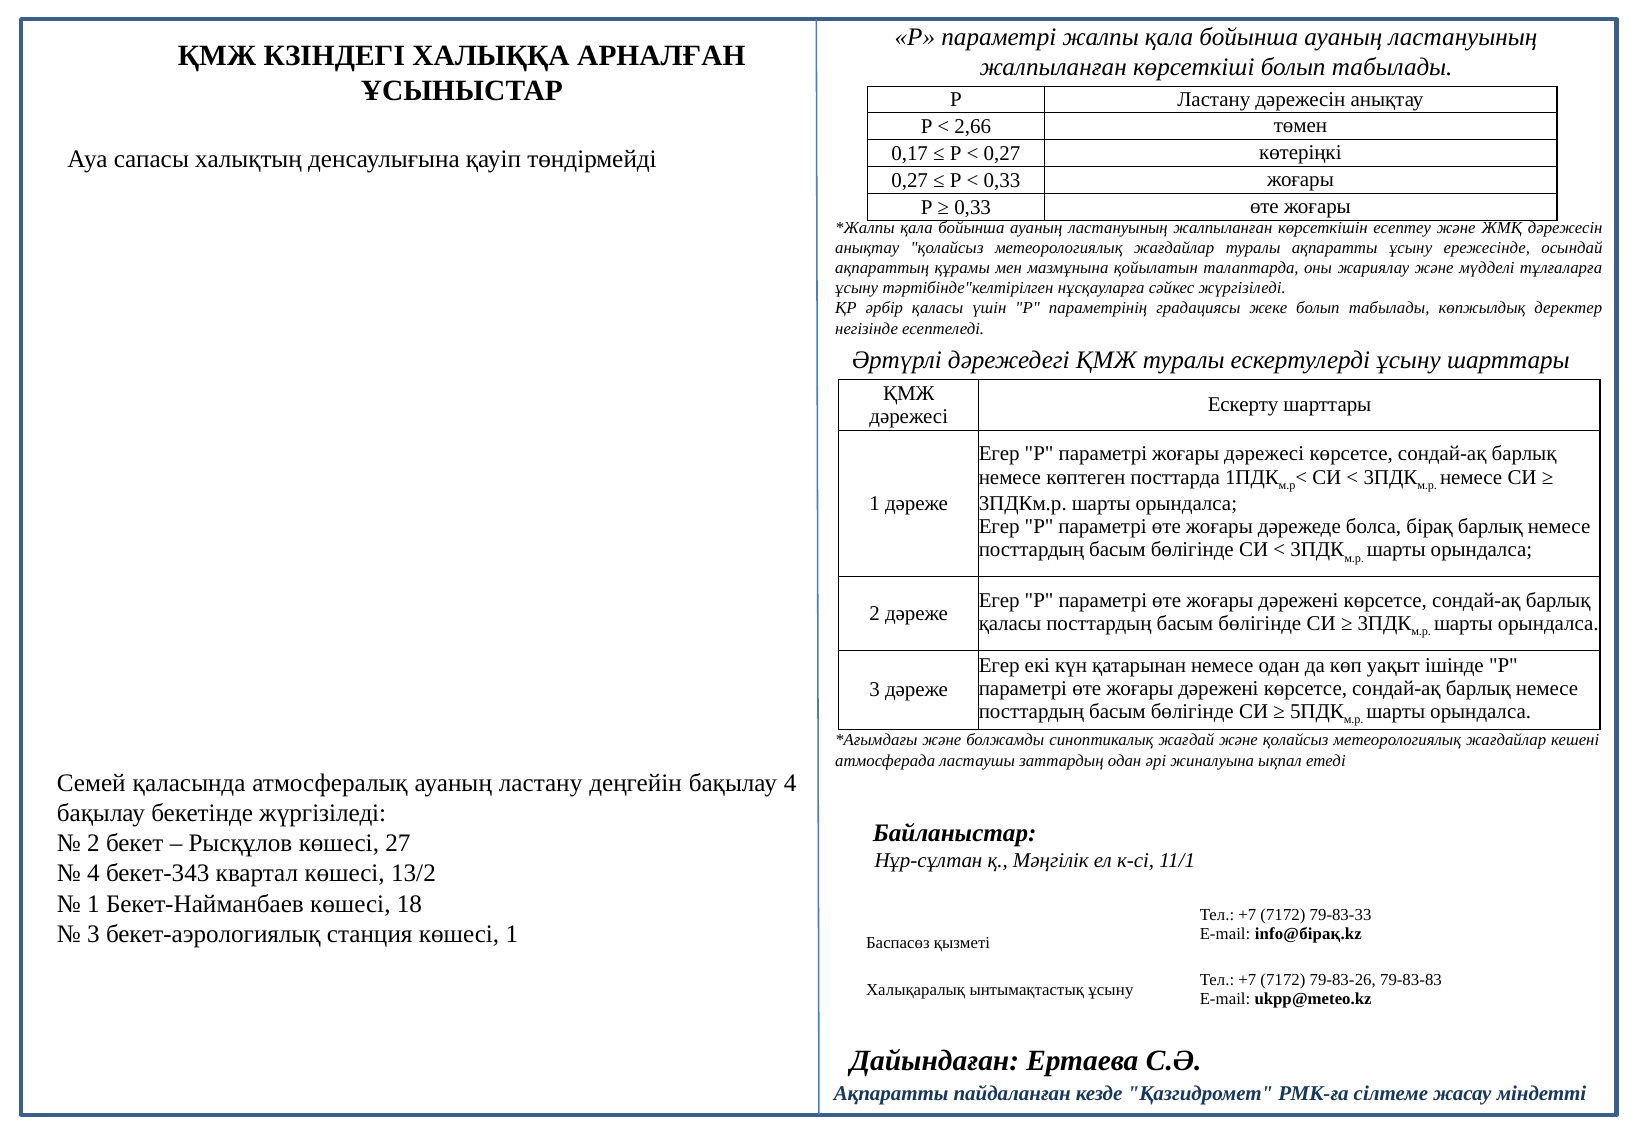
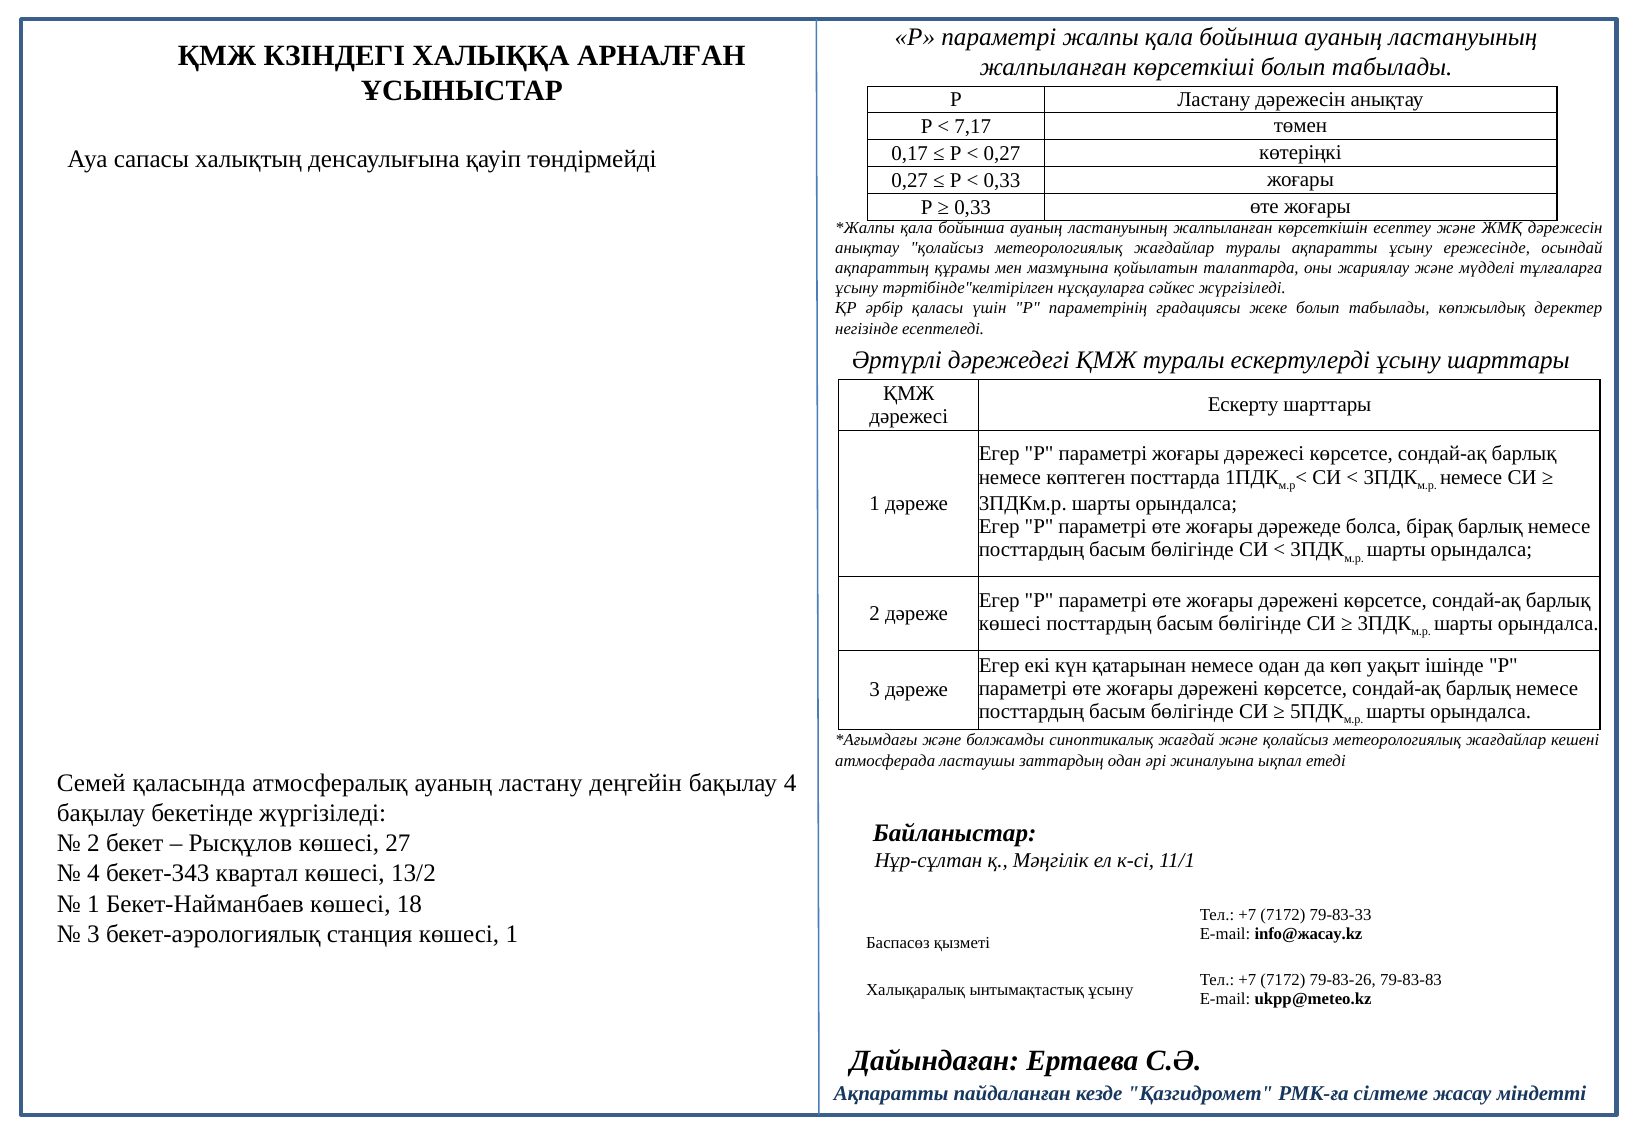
2,66: 2,66 -> 7,17 (973, 126)
қаласы: қаласы -> көшесі (1010, 624)
info@бірақ.kz: info@бірақ.kz -> info@жасау.kz (1308, 933)
